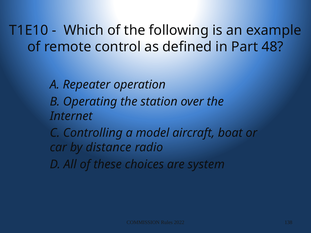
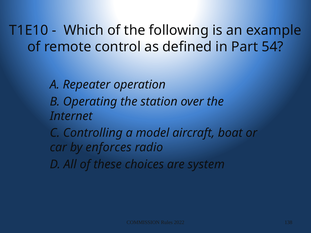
48: 48 -> 54 (273, 47)
distance: distance -> enforces (109, 148)
